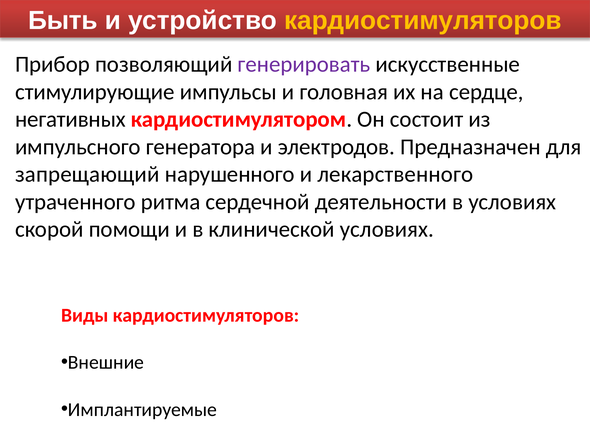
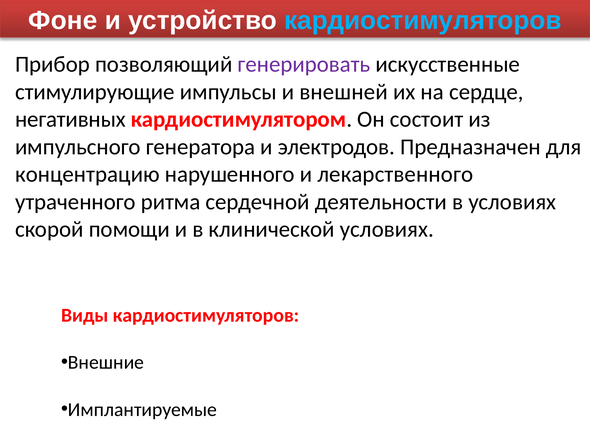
Быть: Быть -> Фоне (63, 20)
кардиостимуляторов colour: yellow -> light blue (423, 20)
головная: головная -> внешней (344, 92)
запрещающий: запрещающий -> концентрацию (87, 175)
